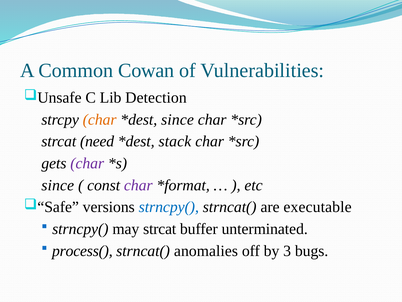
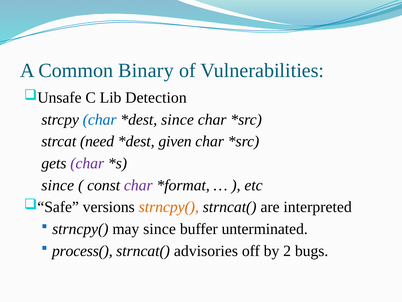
Cowan: Cowan -> Binary (146, 71)
char colour: orange -> blue (100, 119)
stack: stack -> given (175, 141)
strncpy( colour: blue -> orange (169, 207)
executable: executable -> interpreted (318, 207)
may strcat: strcat -> since (160, 229)
anomalies: anomalies -> advisories (206, 251)
3: 3 -> 2 (287, 251)
